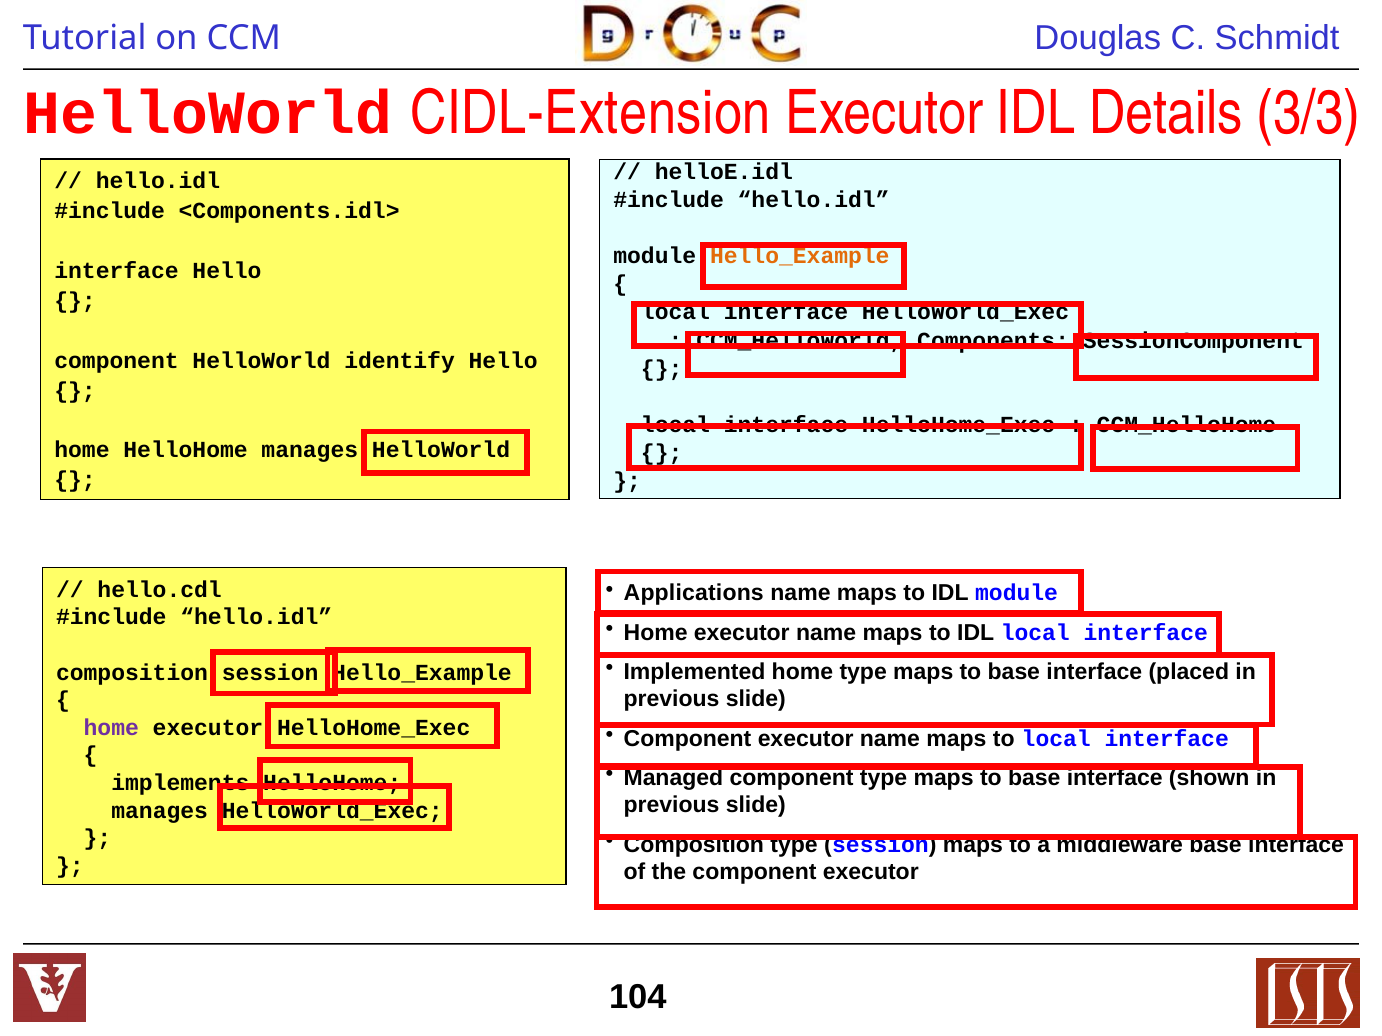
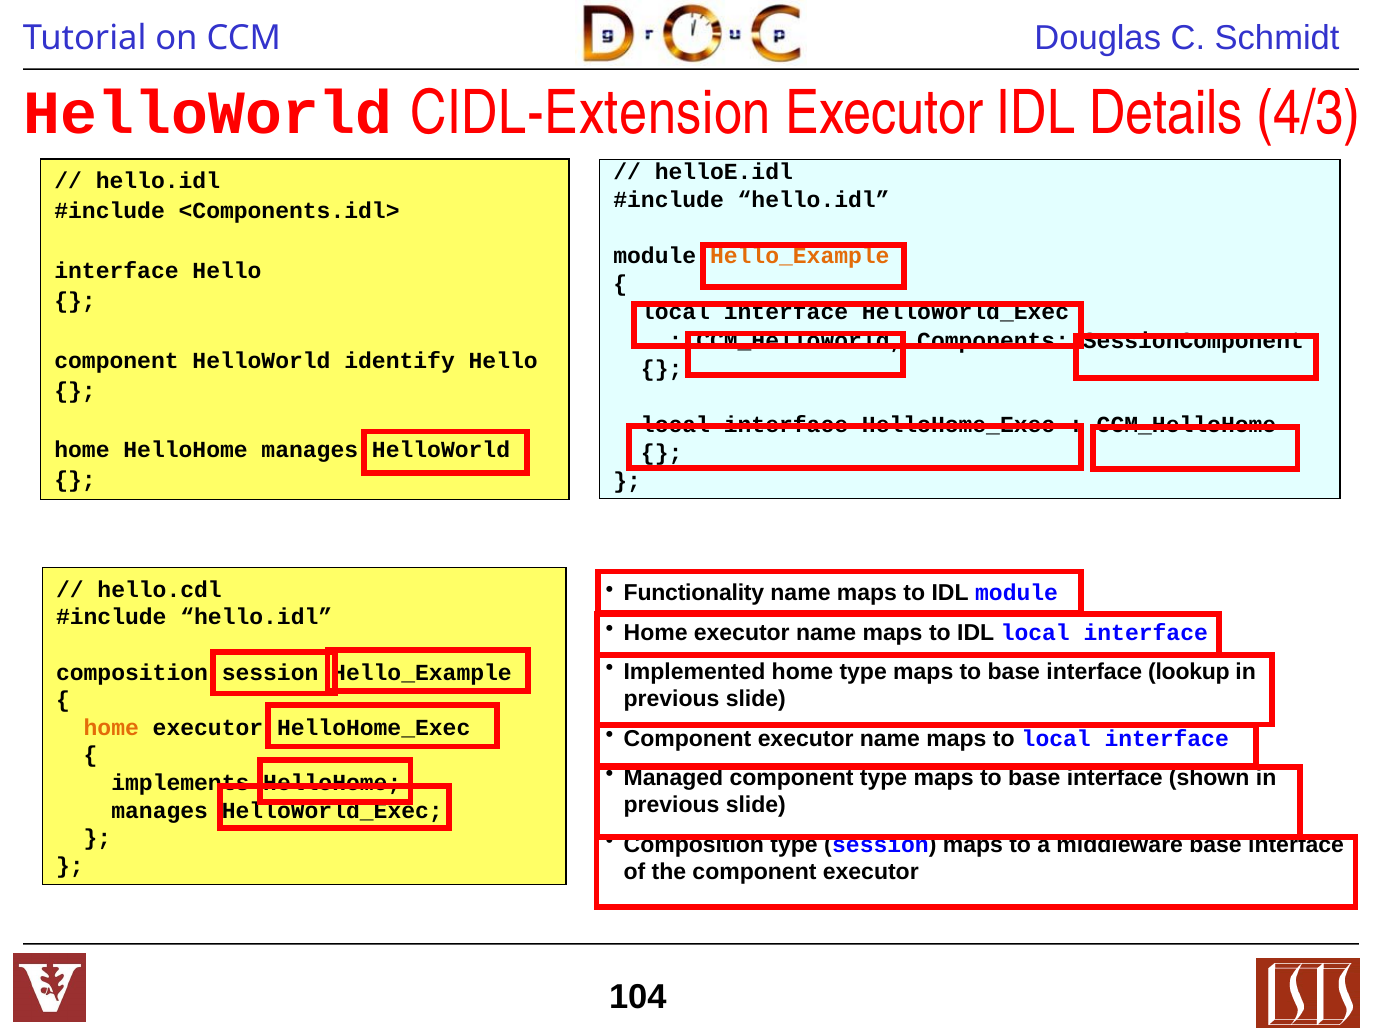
3/3: 3/3 -> 4/3 (1308, 114)
Applications: Applications -> Functionality (694, 594)
placed: placed -> lookup (1189, 672)
home colour: purple -> orange (111, 728)
